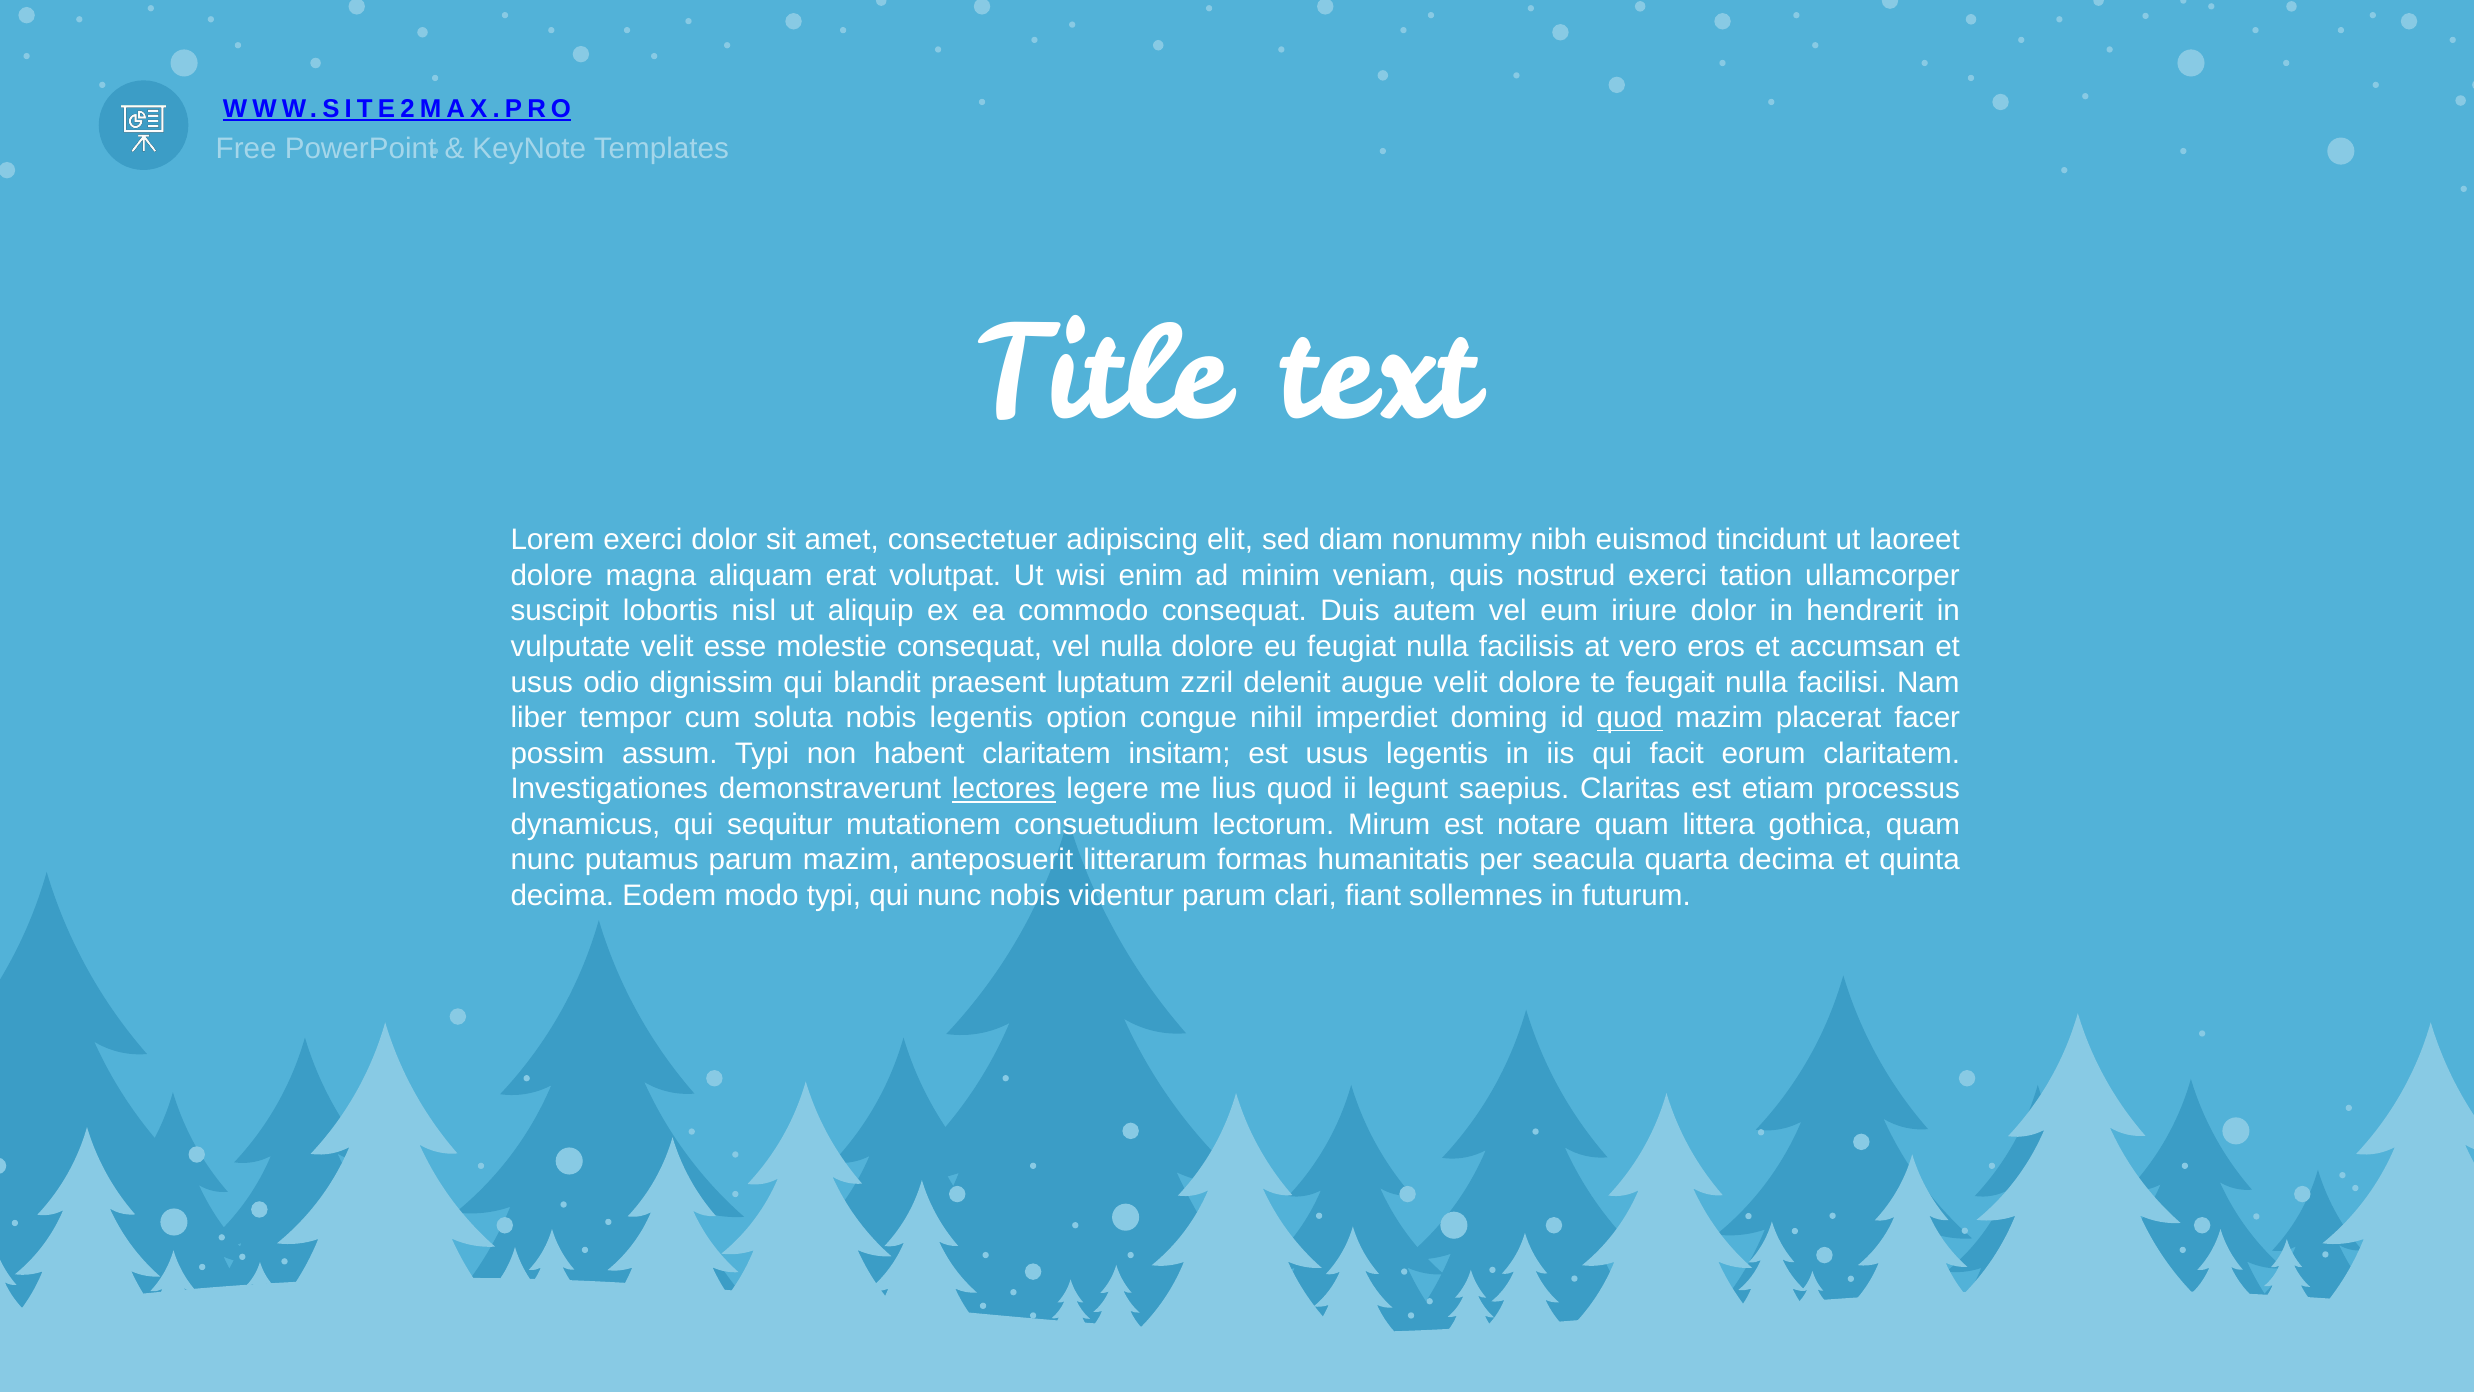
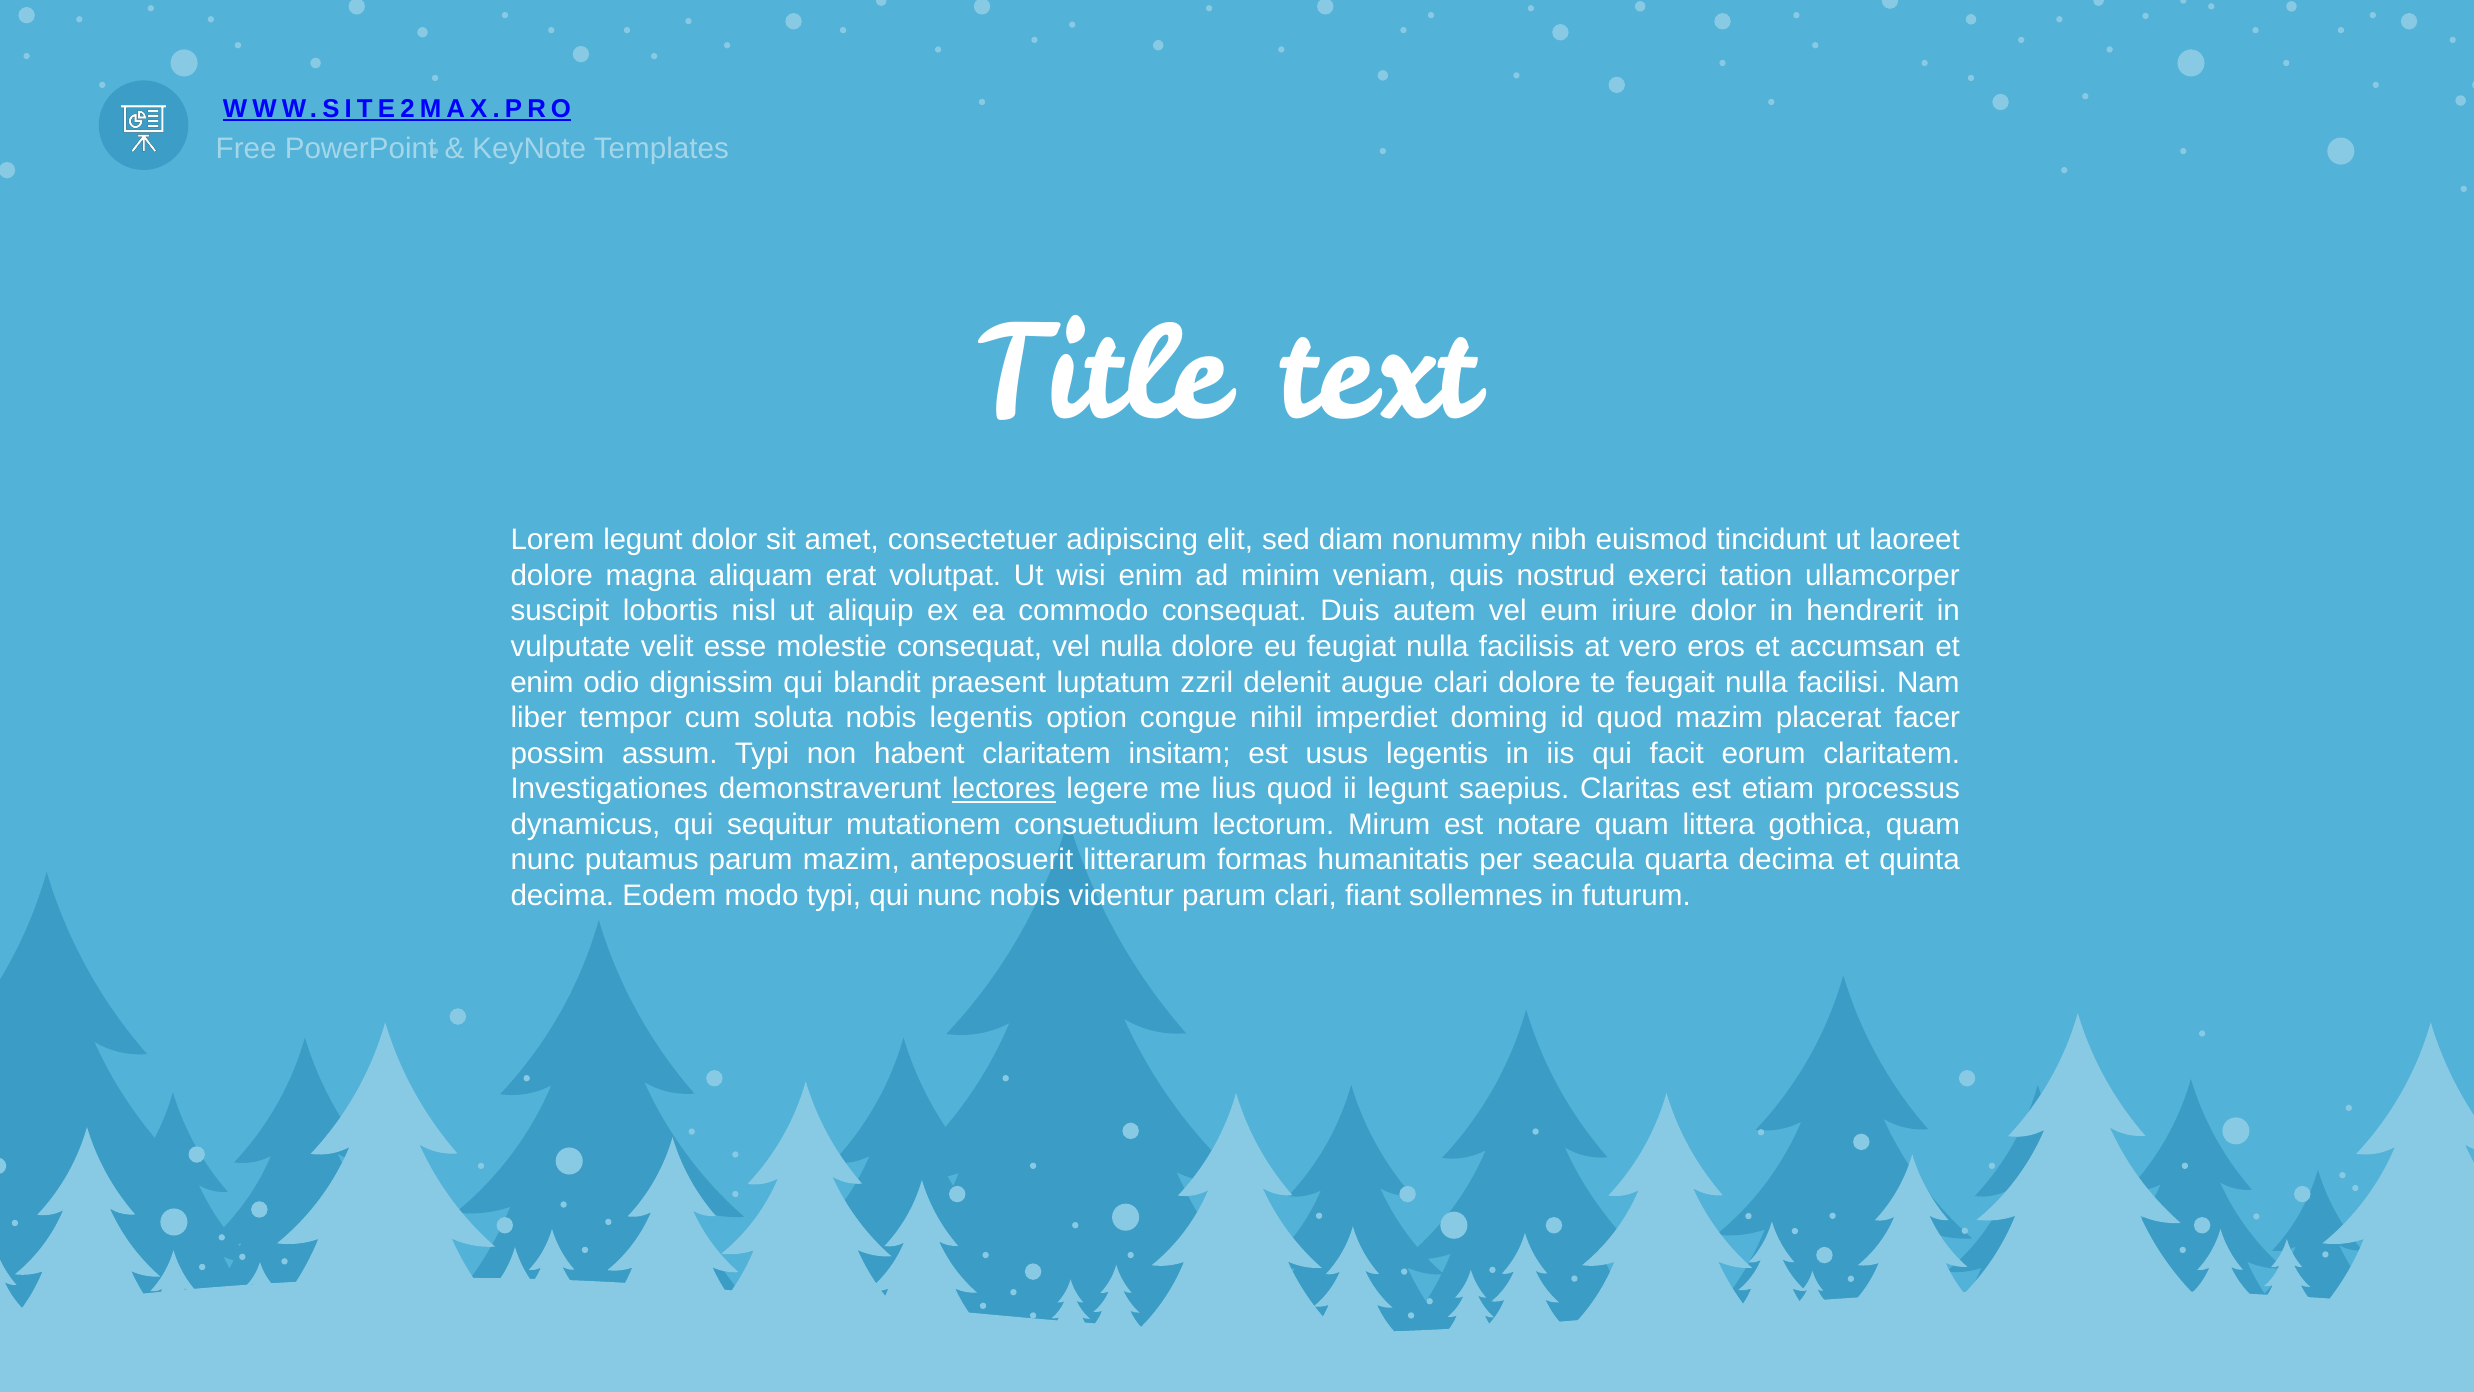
Lorem exerci: exerci -> legunt (643, 540)
usus: usus -> enim (542, 682)
augue velit: velit -> clari (1461, 682)
quod underline: present -> none (1630, 718)
